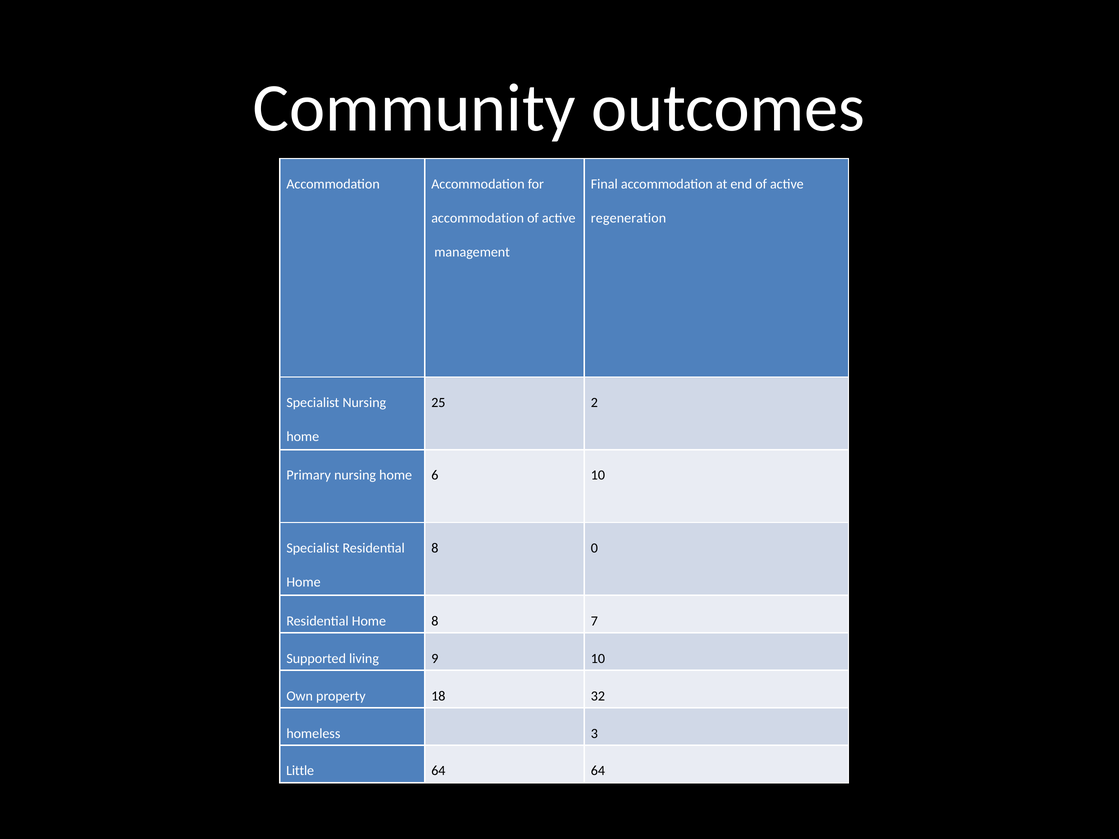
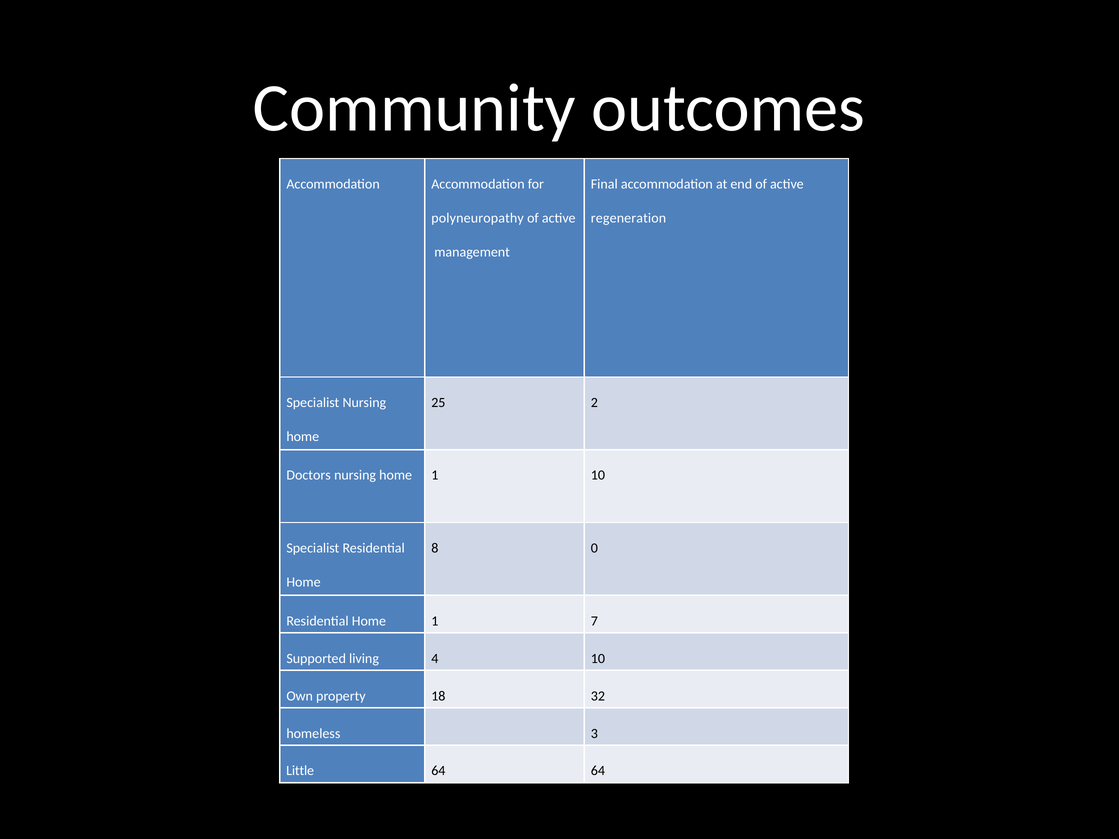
accommodation: accommodation -> polyneuropathy (478, 218)
Primary: Primary -> Doctors (309, 475)
nursing home 6: 6 -> 1 (435, 475)
8: 8 -> 1 (435, 621)
9: 9 -> 4 (435, 659)
